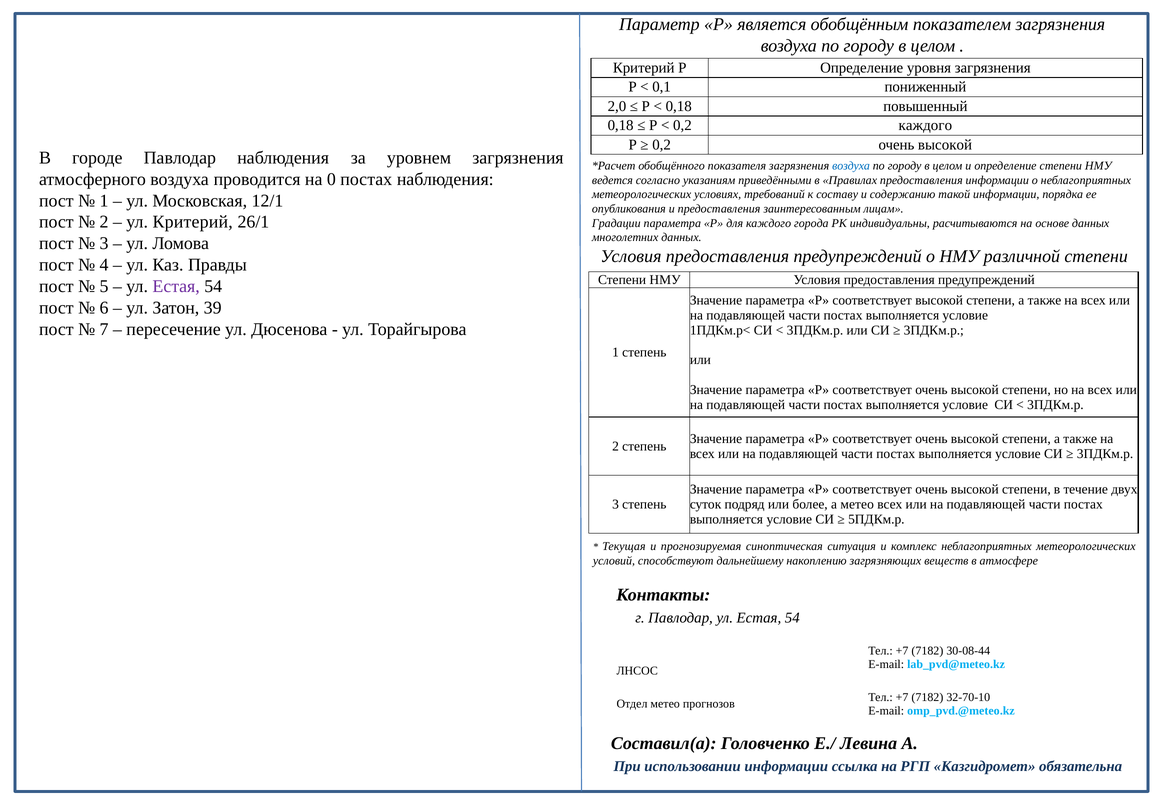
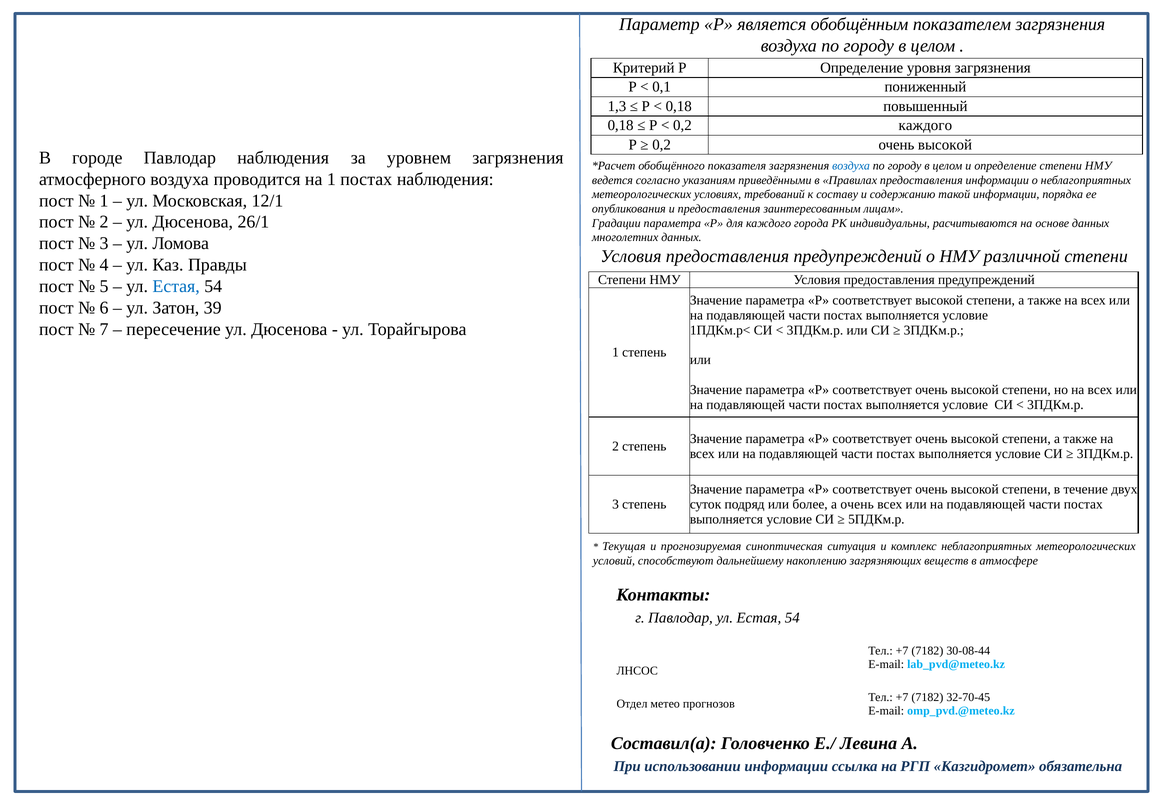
2,0: 2,0 -> 1,3 (617, 106)
на 0: 0 -> 1 (331, 179)
Критерий: Критерий -> Дюсенова (193, 222)
Естая colour: purple -> blue (176, 287)
а метео: метео -> очень (857, 504)
32-70-10: 32-70-10 -> 32-70-45 (968, 697)
